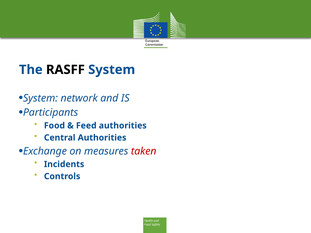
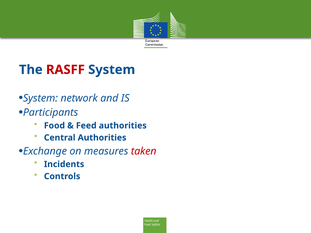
RASFF colour: black -> red (65, 70)
